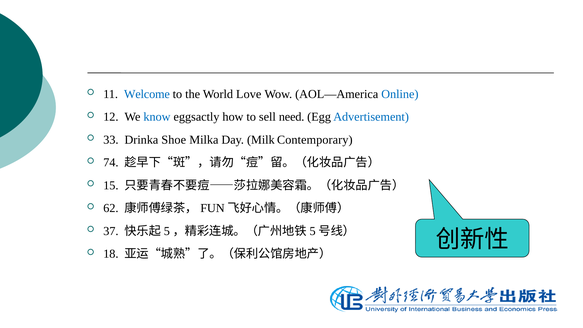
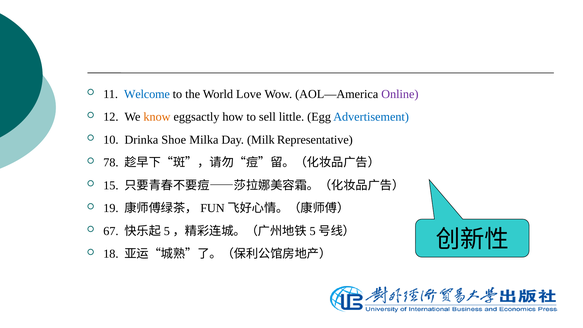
Online colour: blue -> purple (400, 94)
know colour: blue -> orange (157, 117)
need: need -> little (292, 117)
33: 33 -> 10 (111, 140)
Contemporary: Contemporary -> Representative (315, 140)
74: 74 -> 78 (111, 163)
62: 62 -> 19 (111, 208)
37: 37 -> 67 (111, 231)
